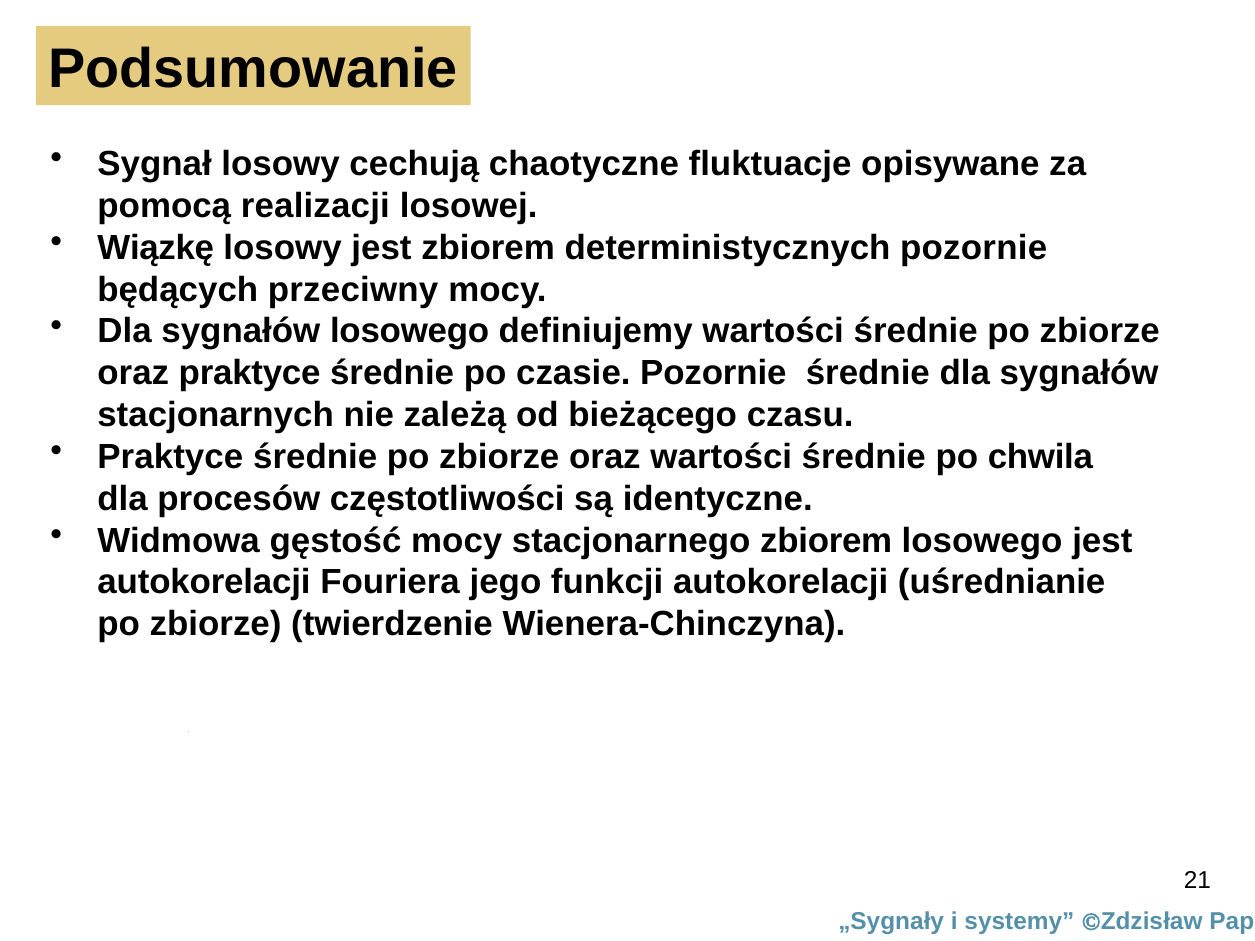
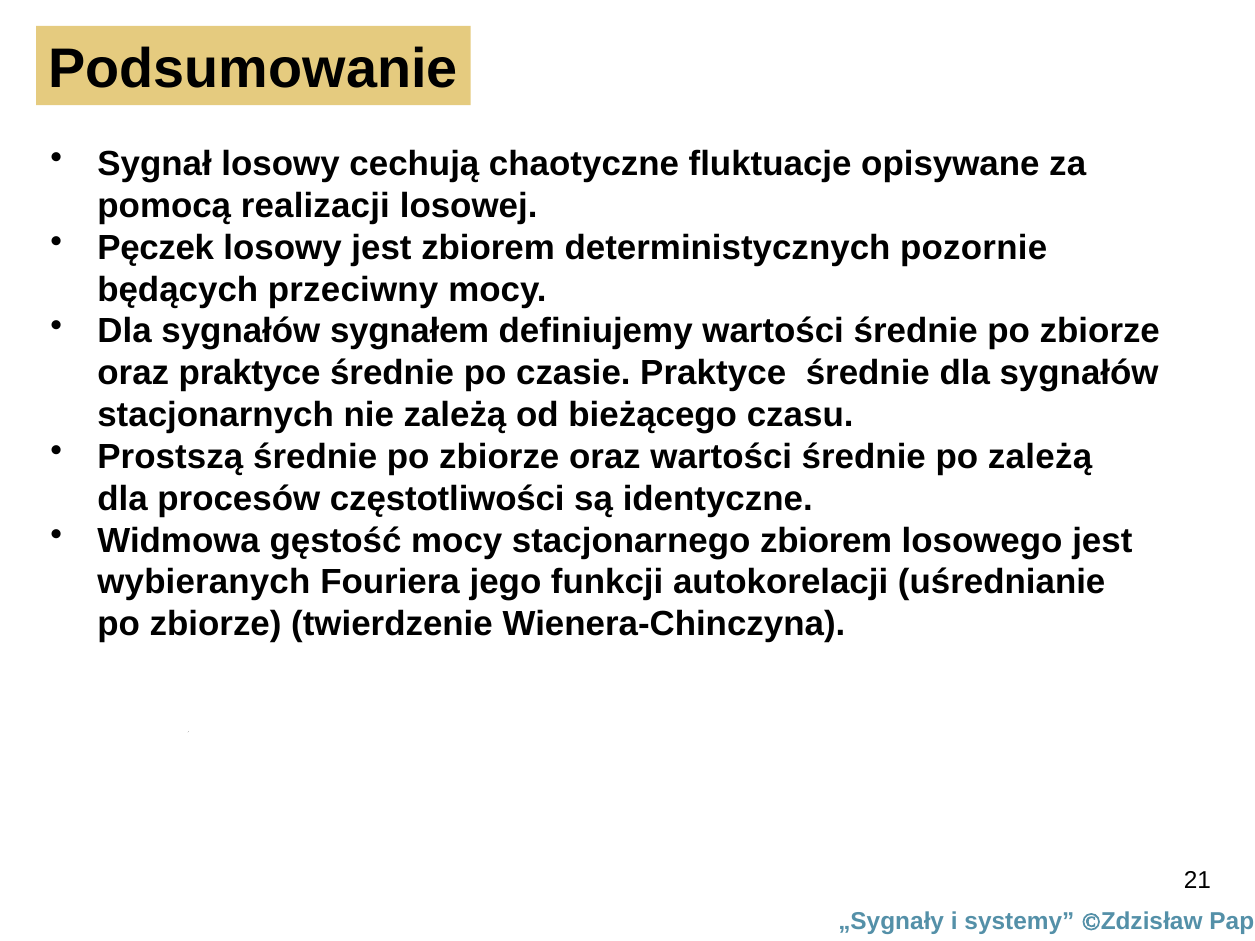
Wiązkę: Wiązkę -> Pęczek (156, 248)
sygnałów losowego: losowego -> sygnałem (410, 331)
czasie Pozornie: Pozornie -> Praktyce (713, 373)
Praktyce: Praktyce -> Prostszą (170, 457)
po chwila: chwila -> zależą (1040, 457)
autokorelacji: autokorelacji -> wybieranych (204, 583)
